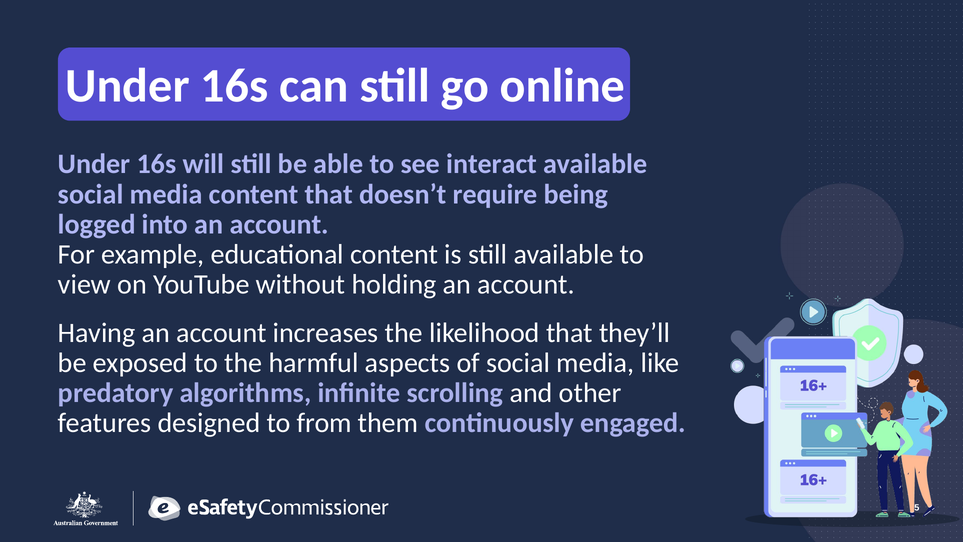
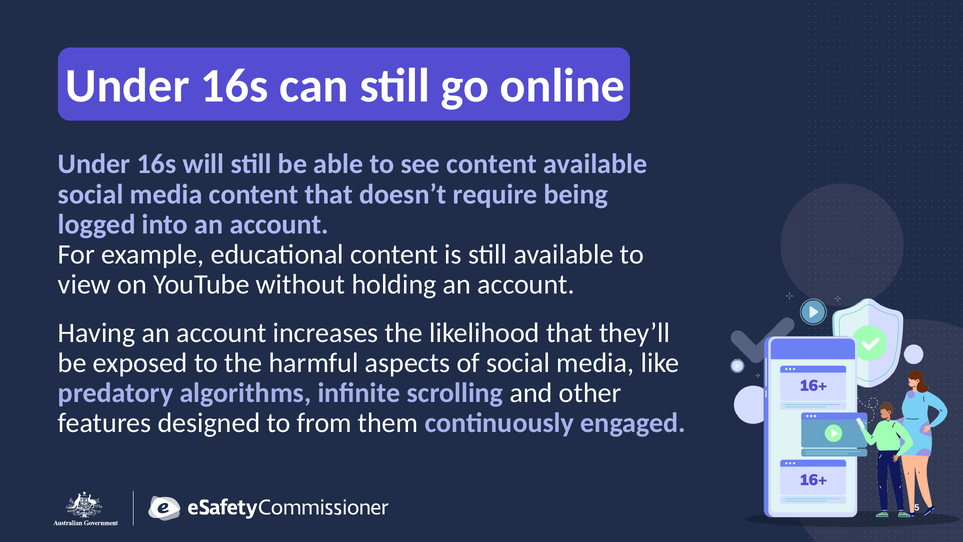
see interact: interact -> content (492, 164)
